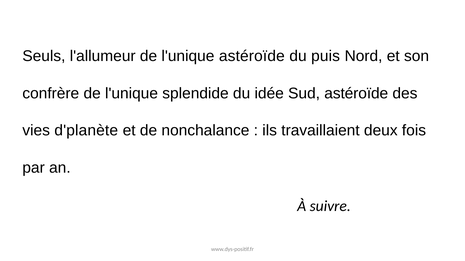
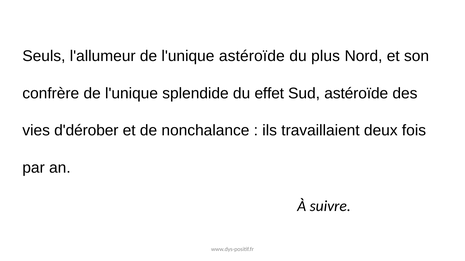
puis: puis -> plus (326, 56)
idée: idée -> effet (269, 93)
d'planète: d'planète -> d'dérober (86, 131)
